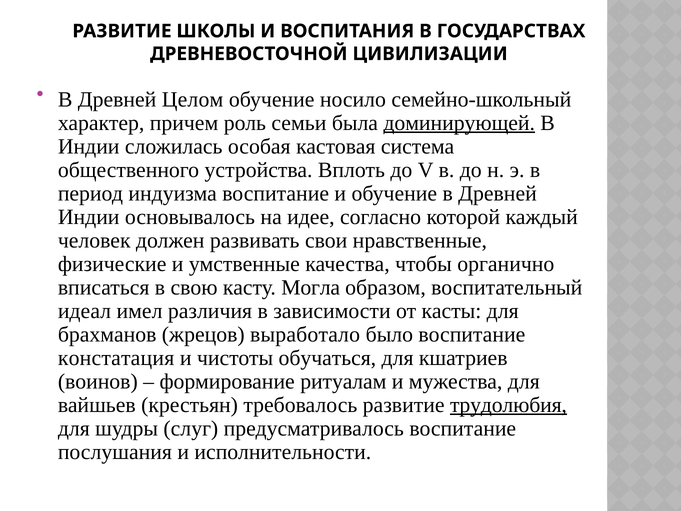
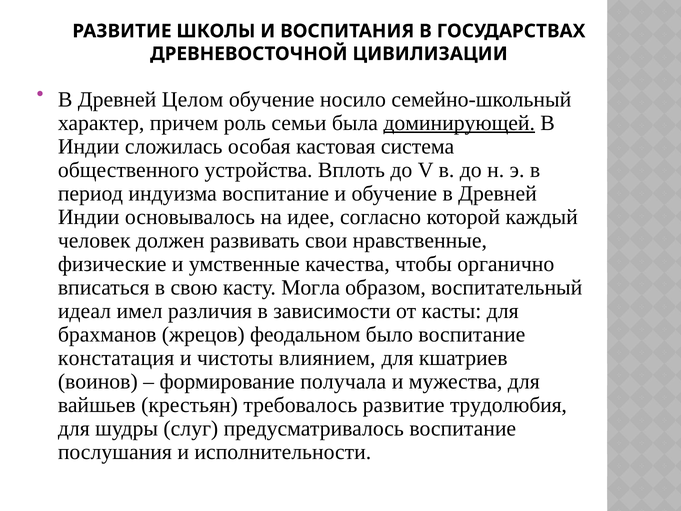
выработало: выработало -> феодальном (305, 334)
обучаться: обучаться -> влиянием (327, 358)
ритуалам: ритуалам -> получала (343, 381)
трудолюбия underline: present -> none (508, 405)
